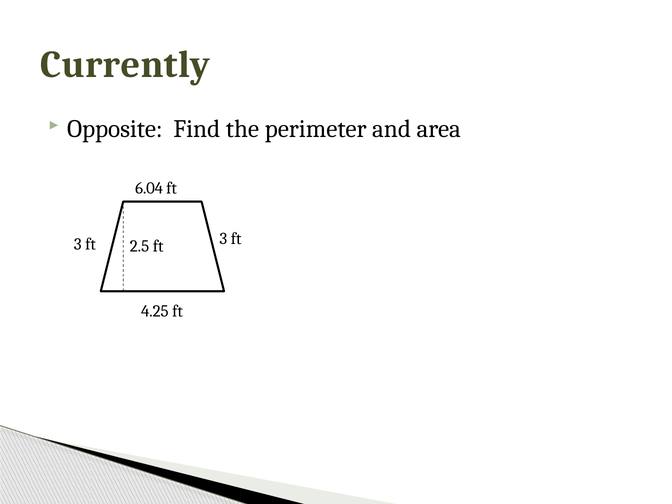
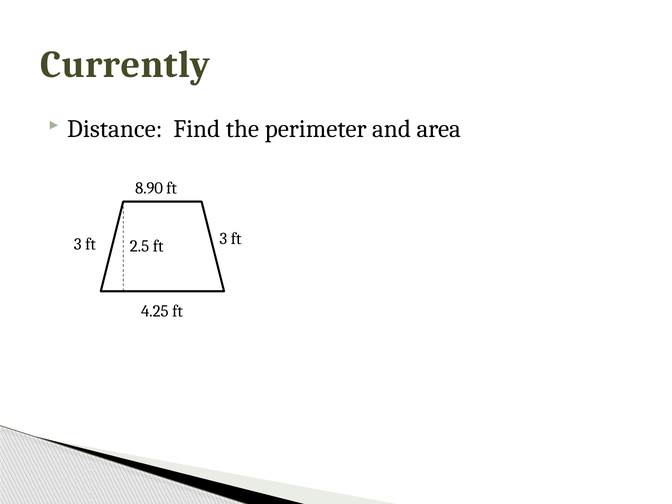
Opposite: Opposite -> Distance (115, 129)
6.04: 6.04 -> 8.90 (149, 188)
